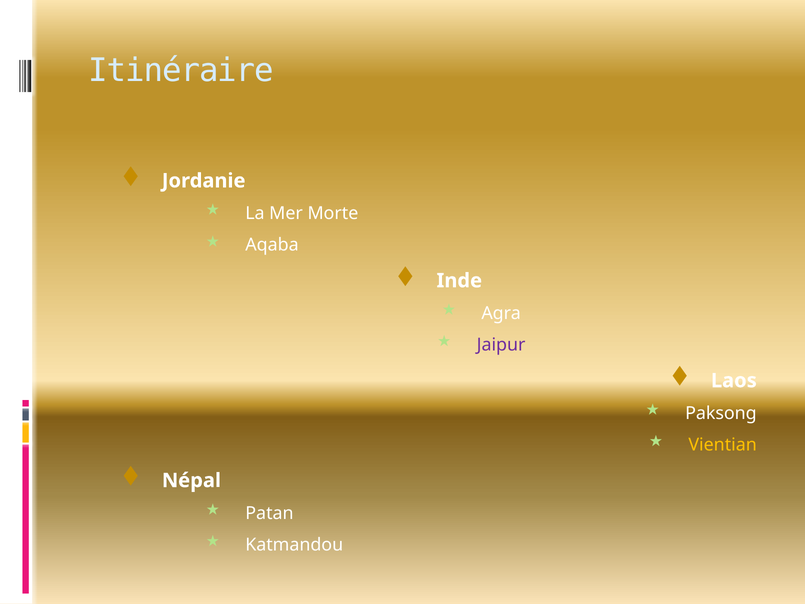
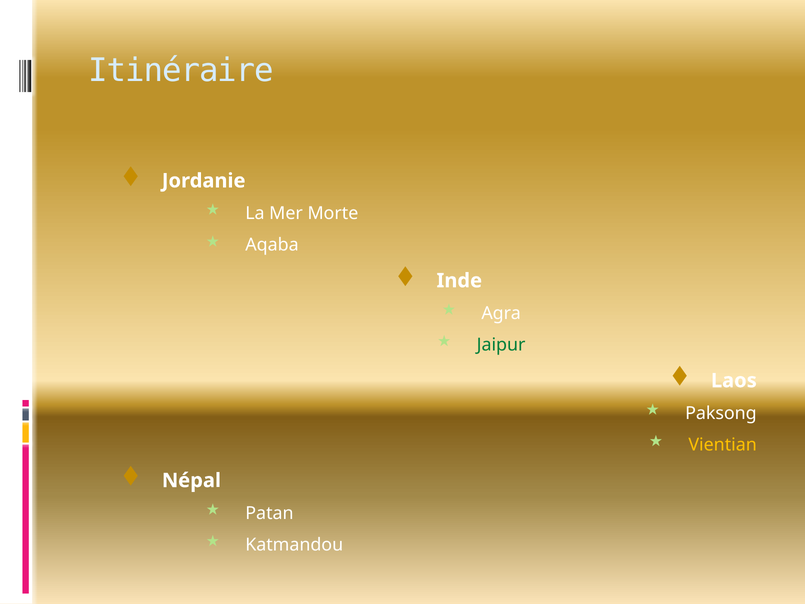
Jaipur colour: purple -> green (501, 345)
